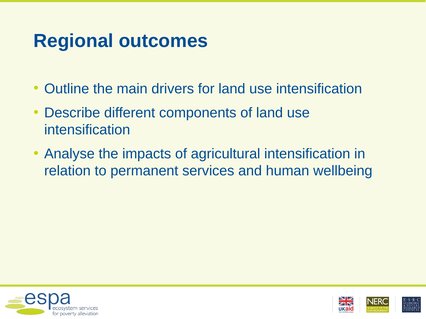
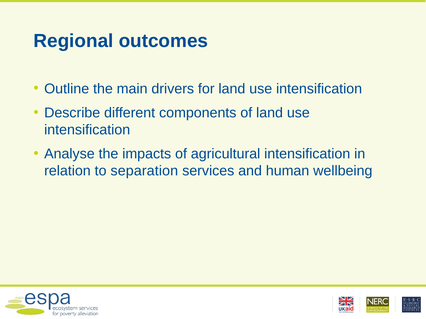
permanent: permanent -> separation (144, 171)
